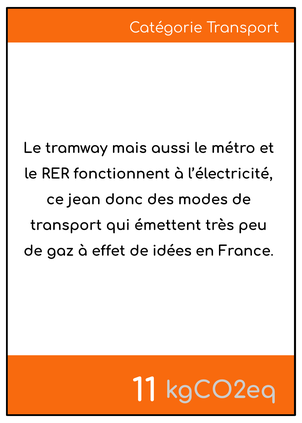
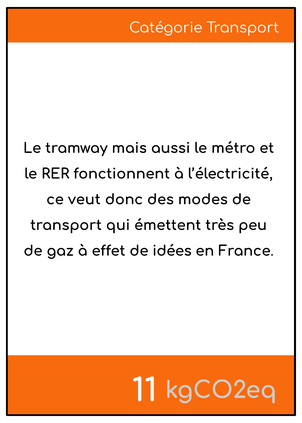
jean: jean -> veut (84, 200)
